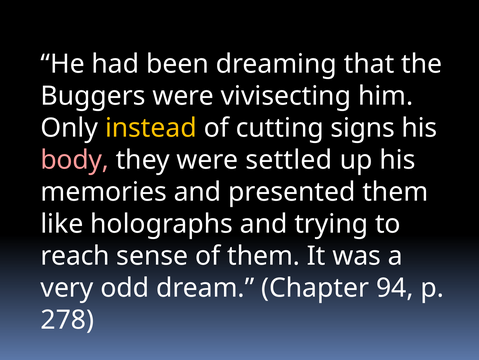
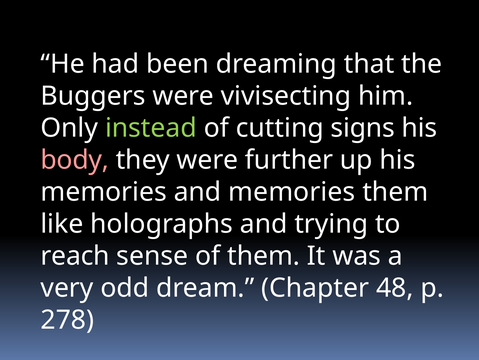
instead colour: yellow -> light green (151, 128)
settled: settled -> further (289, 160)
and presented: presented -> memories (292, 192)
94: 94 -> 48 (395, 288)
